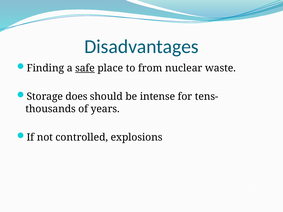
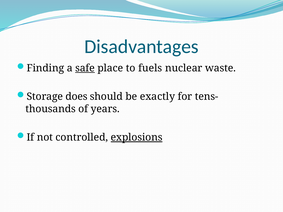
from: from -> fuels (150, 68)
intense: intense -> exactly (157, 97)
explosions underline: none -> present (137, 138)
